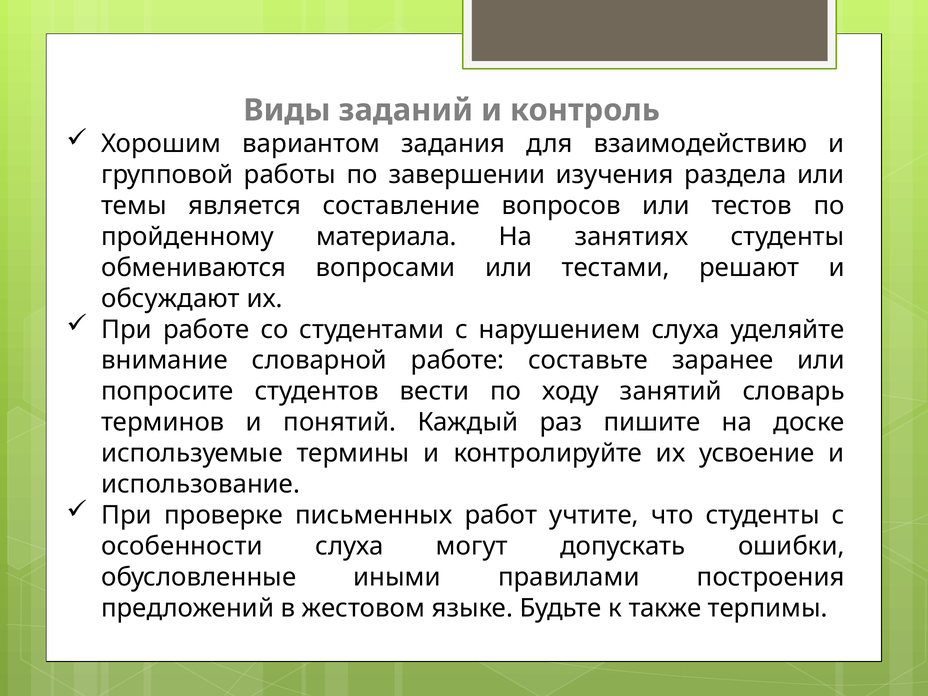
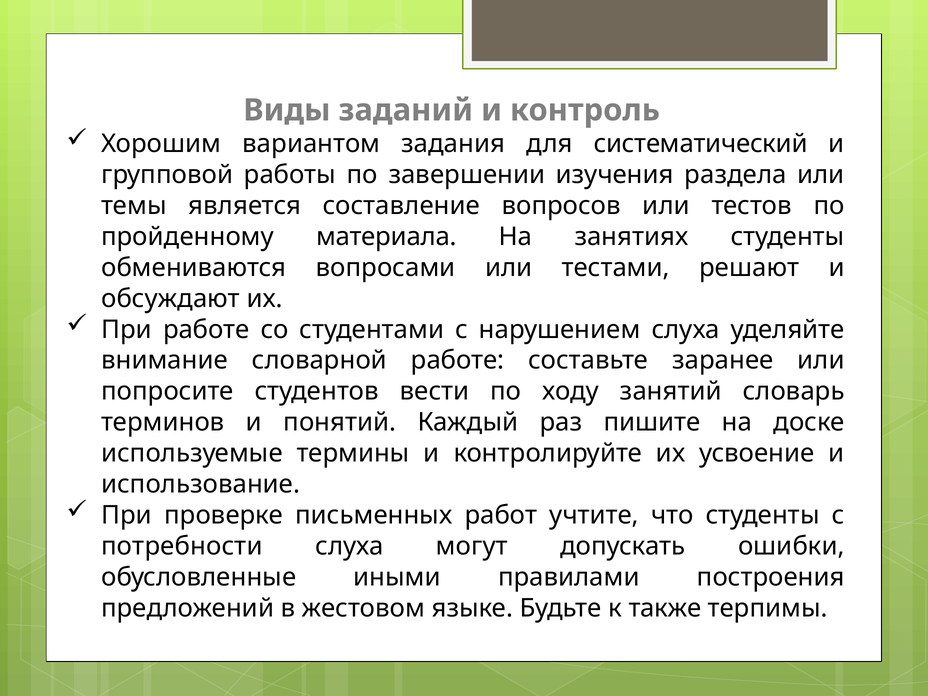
взаимодействию: взаимодействию -> систематический (701, 144)
особенности: особенности -> потребности (182, 546)
